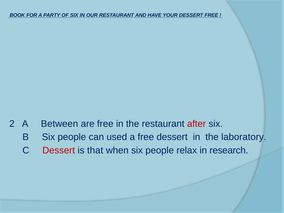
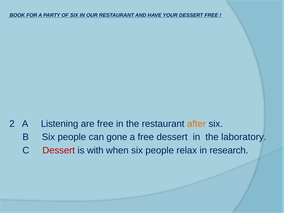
Between: Between -> Listening (60, 124)
after colour: red -> orange (197, 124)
used: used -> gone (117, 137)
that: that -> with (95, 150)
